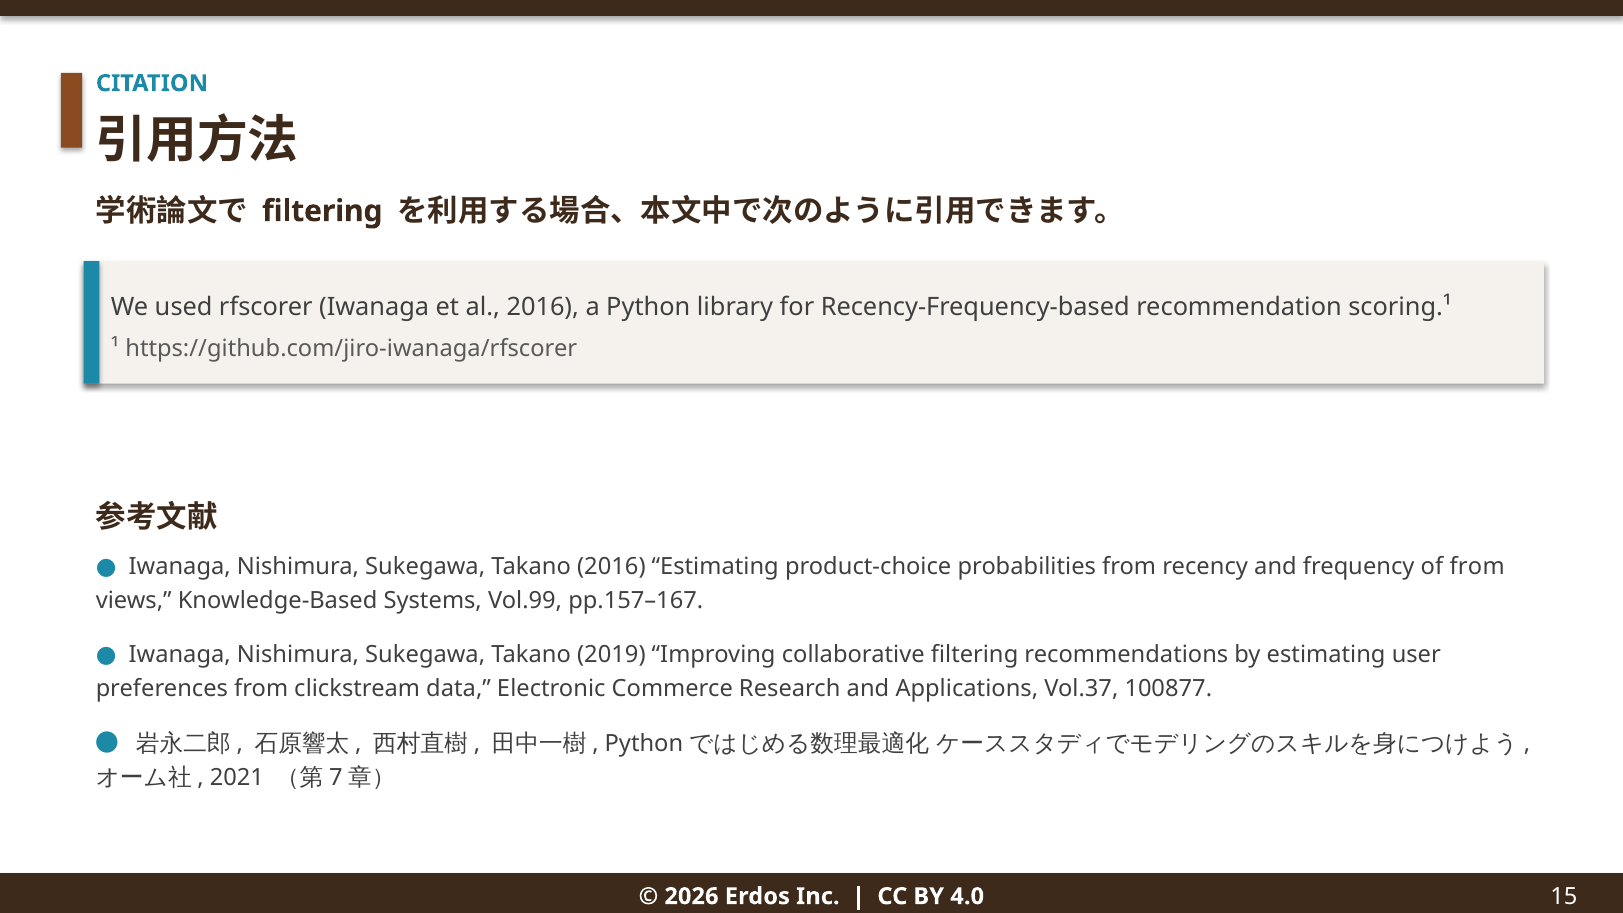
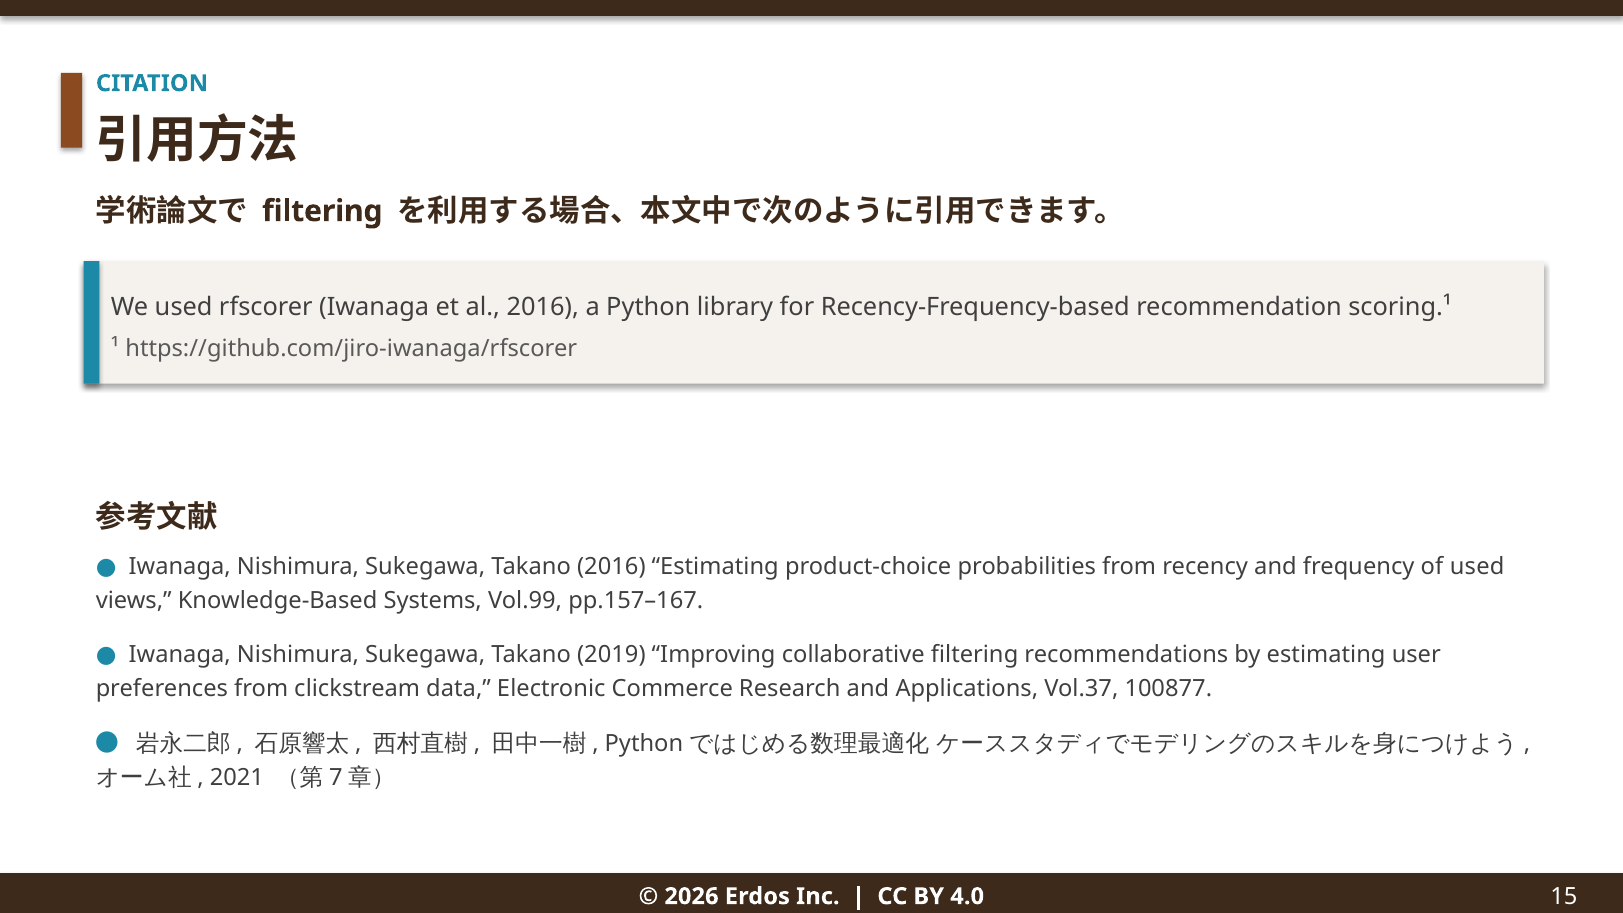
of from: from -> used (1477, 567)
